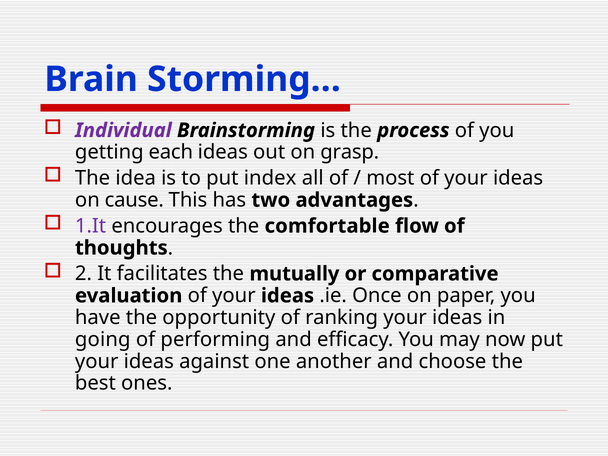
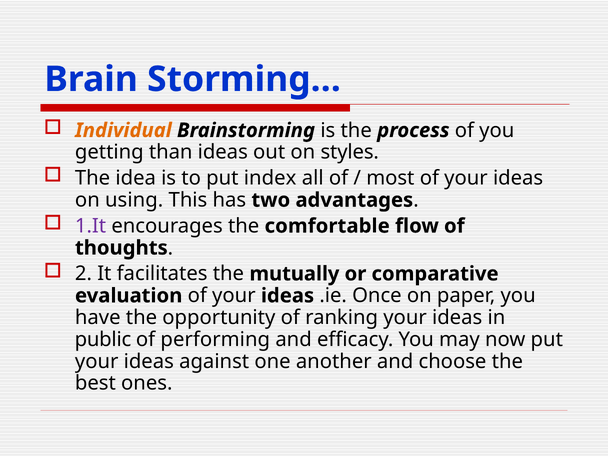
Individual colour: purple -> orange (123, 130)
each: each -> than (171, 152)
grasp: grasp -> styles (350, 152)
cause: cause -> using (134, 200)
going: going -> public (103, 339)
